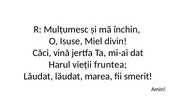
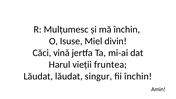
marea: marea -> singur (98, 76)
fii smerit: smerit -> închin (138, 76)
